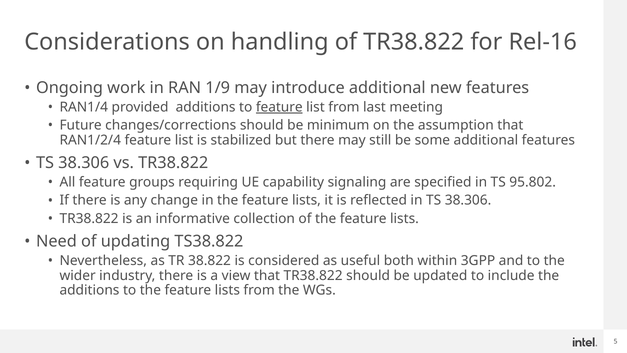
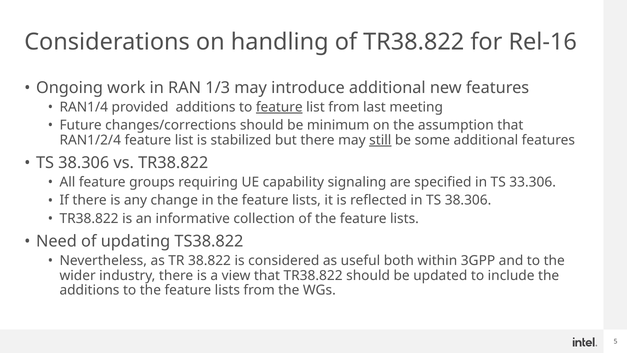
1/9: 1/9 -> 1/3 (218, 88)
still underline: none -> present (380, 140)
95.802: 95.802 -> 33.306 (533, 182)
